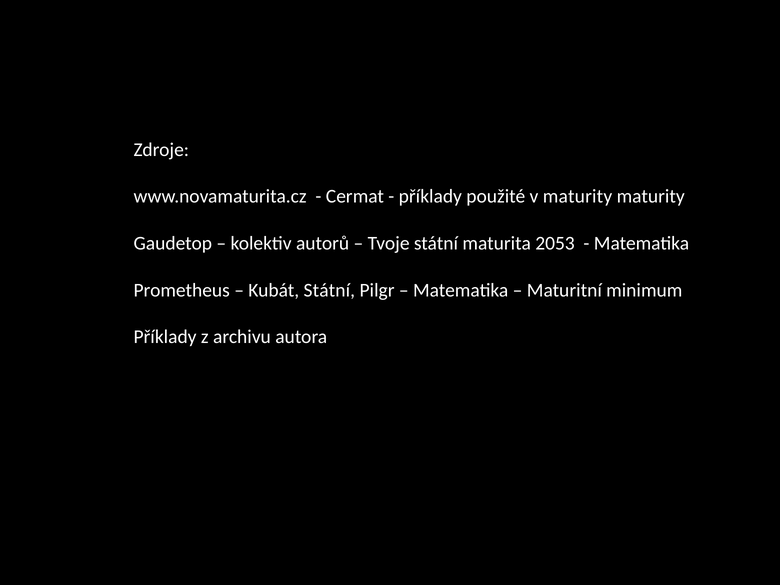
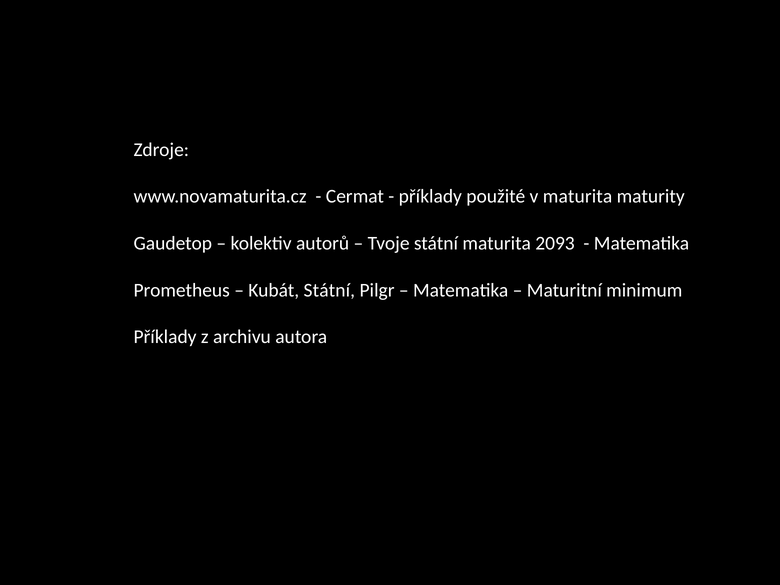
v maturity: maturity -> maturita (578, 197)
2053: 2053 -> 2093 (555, 243)
